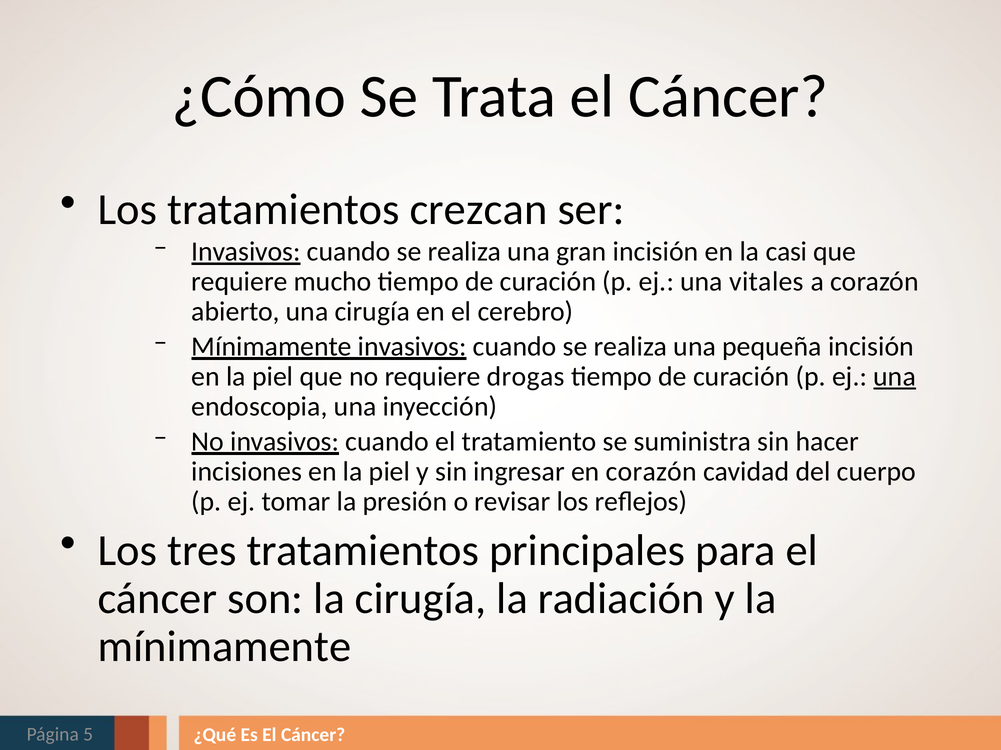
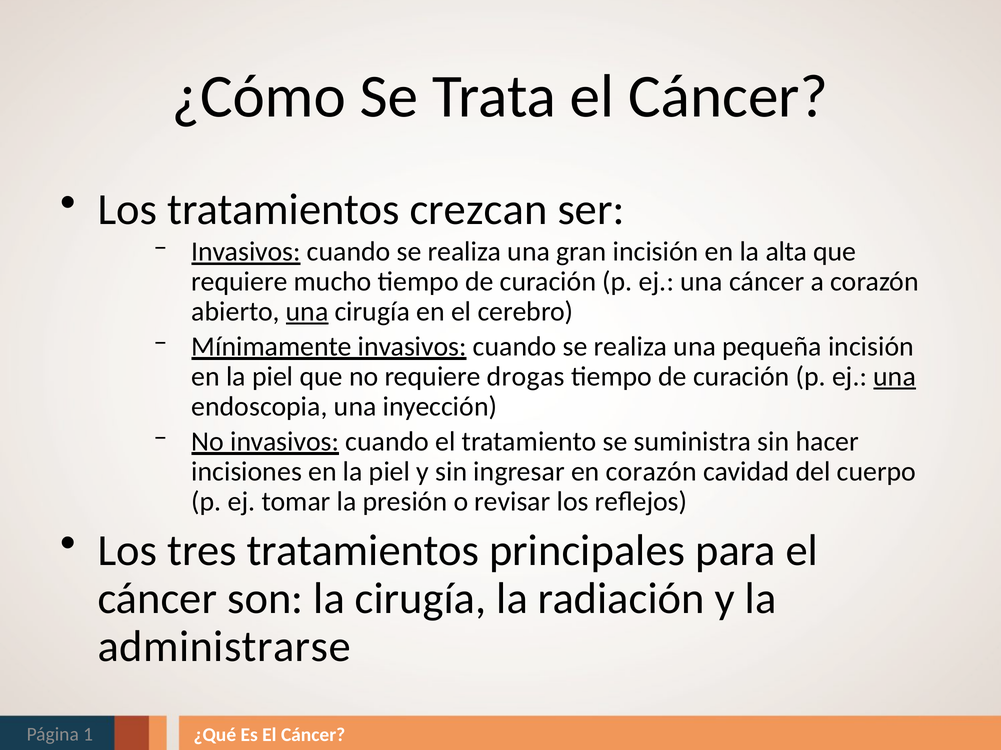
casi: casi -> alta (786, 252)
una vitales: vitales -> cáncer (767, 282)
una underline: none -> present (307, 312)
mínimamente: mínimamente -> administrarse (224, 647)
5: 5 -> 1 (88, 735)
